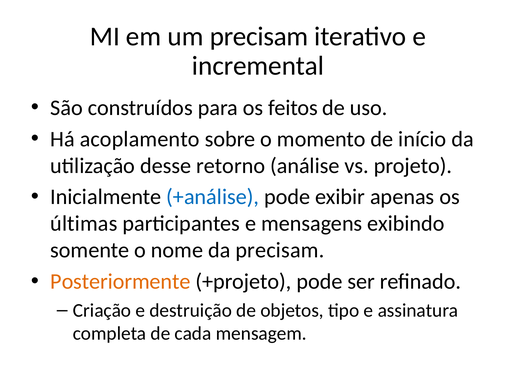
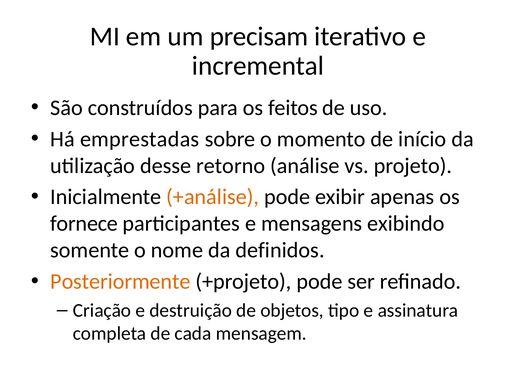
acoplamento: acoplamento -> emprestadas (140, 139)
+análise colour: blue -> orange (213, 197)
últimas: últimas -> fornece (84, 224)
da precisam: precisam -> definidos (280, 250)
